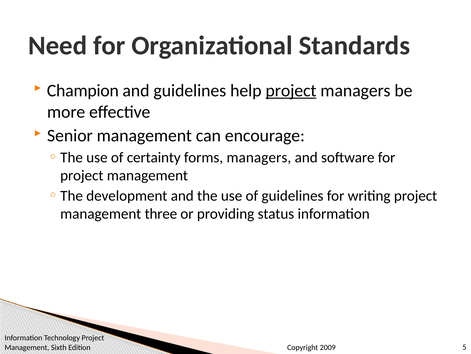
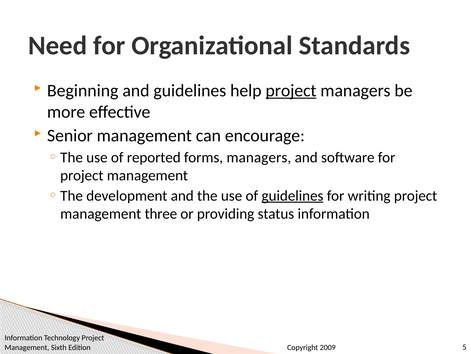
Champion: Champion -> Beginning (83, 90)
certainty: certainty -> reported (154, 157)
guidelines underline: none -> present (292, 195)
